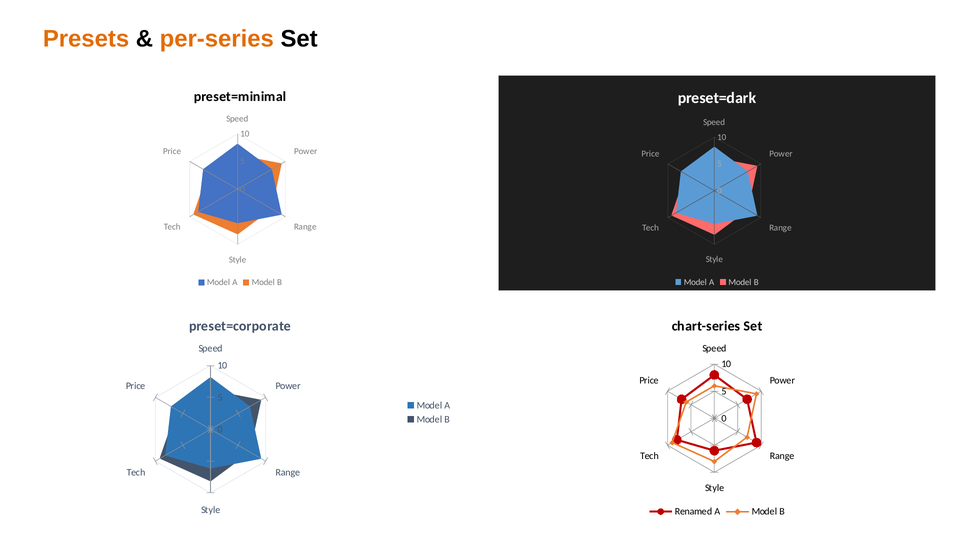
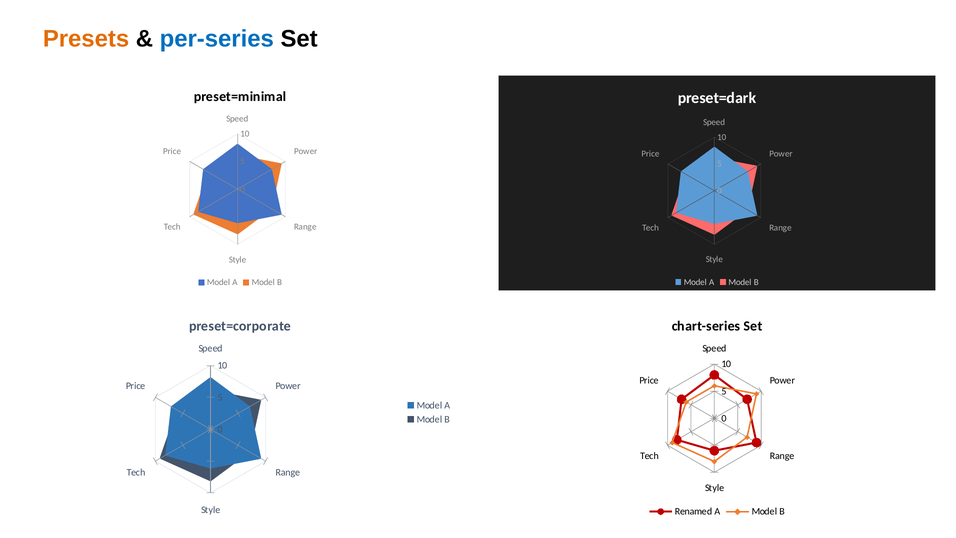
per-series colour: orange -> blue (217, 39)
